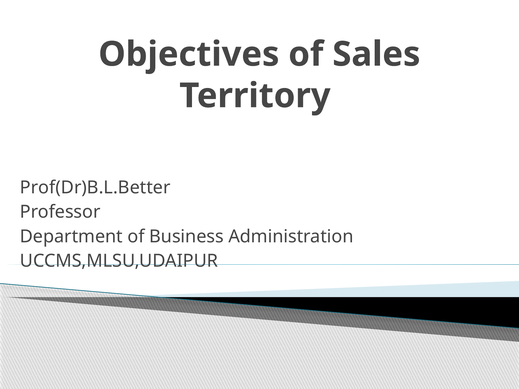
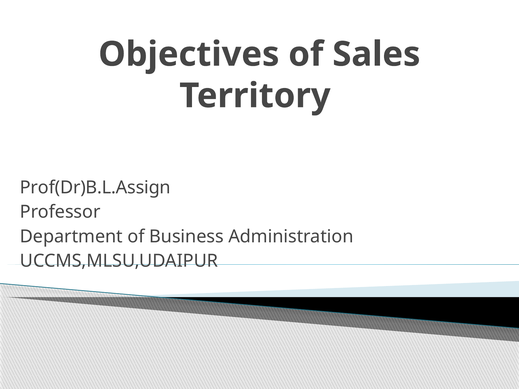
Prof(Dr)B.L.Better: Prof(Dr)B.L.Better -> Prof(Dr)B.L.Assign (95, 188)
